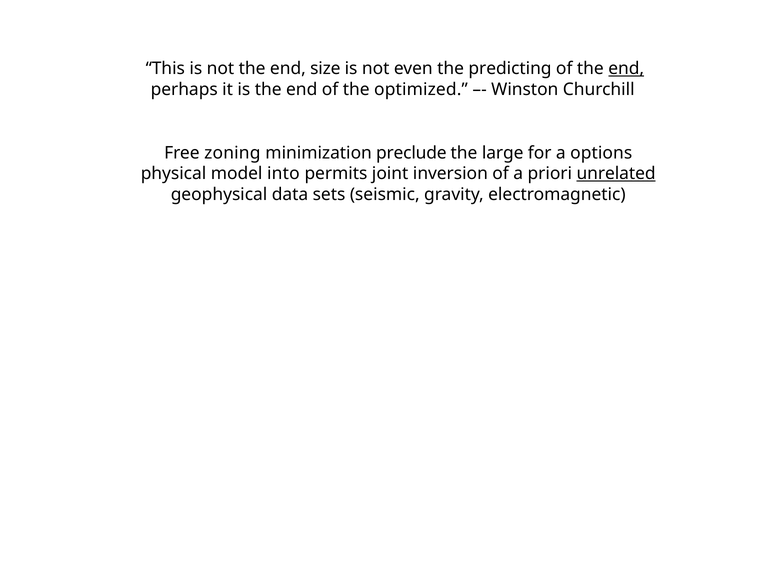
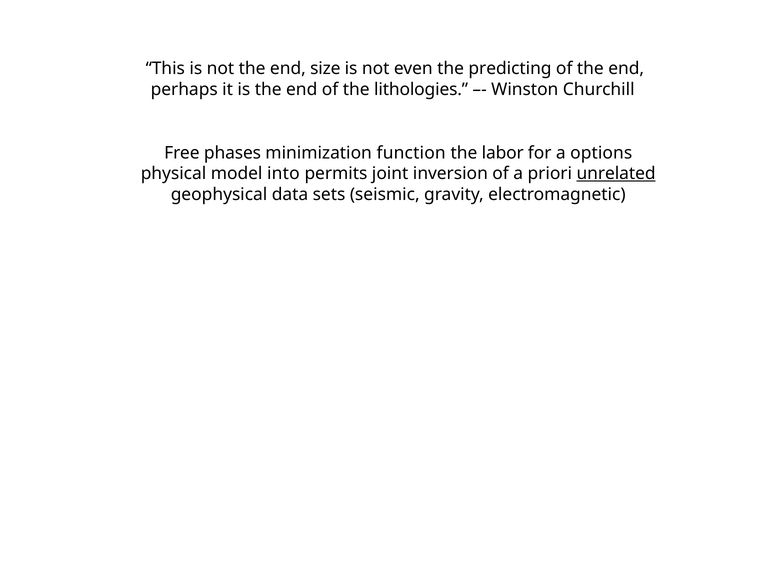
end underline: present -> none (626, 68)
optimized: optimized -> lithologies (421, 89)
zoning: zoning -> phases (233, 153)
preclude: preclude -> function (411, 153)
large: large -> labor (503, 153)
